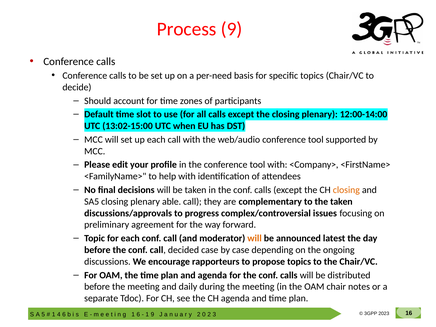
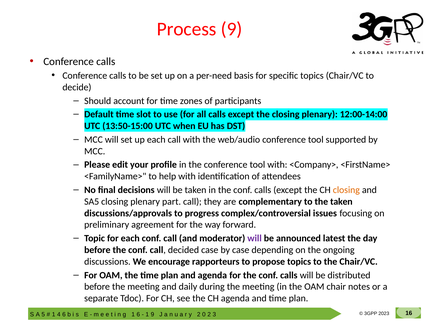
13:02-15:00: 13:02-15:00 -> 13:50-15:00 (128, 126)
able: able -> part (172, 202)
will colour: orange -> purple (255, 238)
